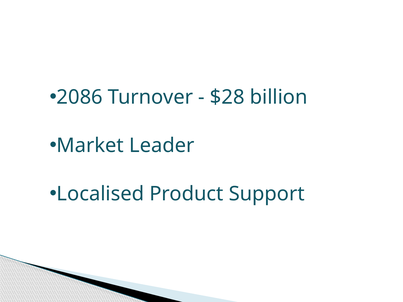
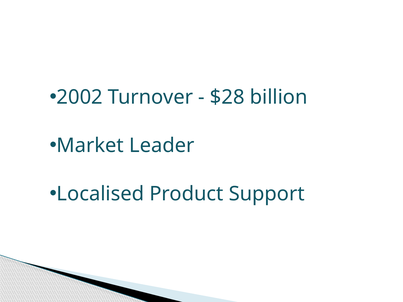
2086: 2086 -> 2002 (80, 97)
